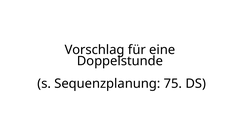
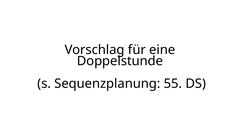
75: 75 -> 55 (173, 84)
